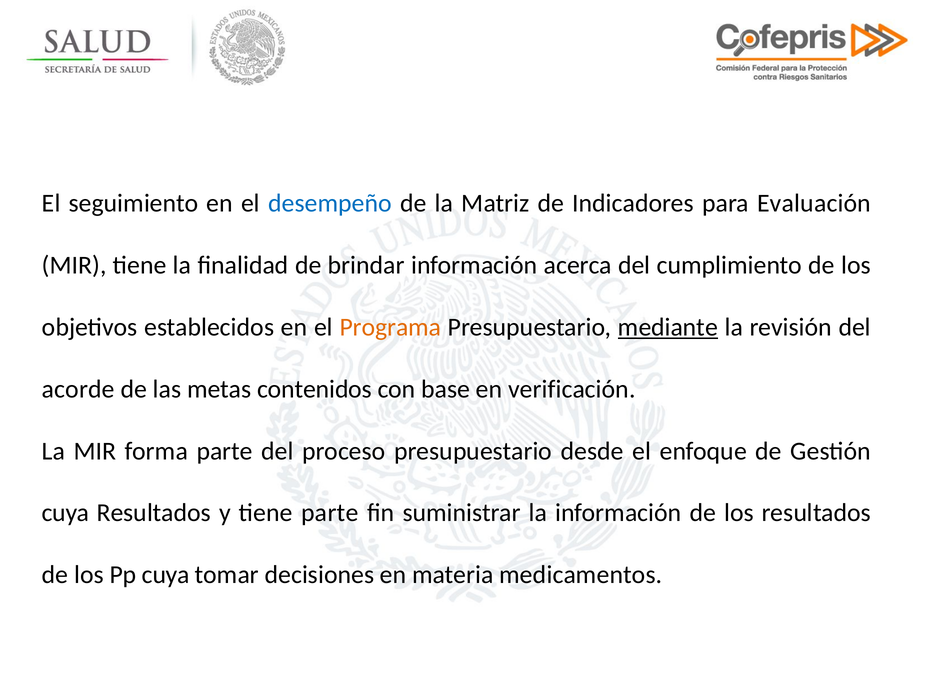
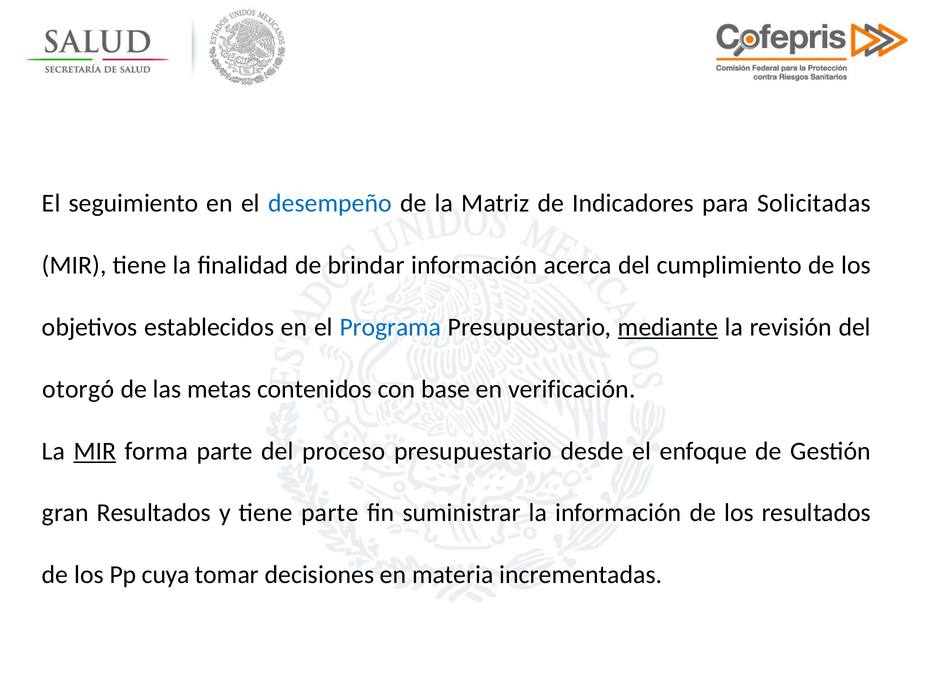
Evaluación: Evaluación -> Solicitadas (814, 203)
Programa colour: orange -> blue (390, 327)
acorde: acorde -> otorgó (78, 389)
MIR underline: none -> present (95, 451)
cuya: cuya -> gran (65, 513)
medicamentos: medicamentos -> incrementadas (581, 575)
